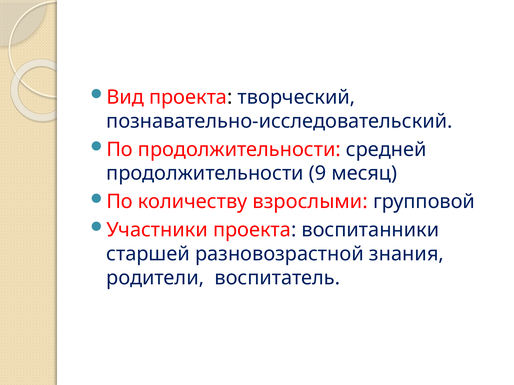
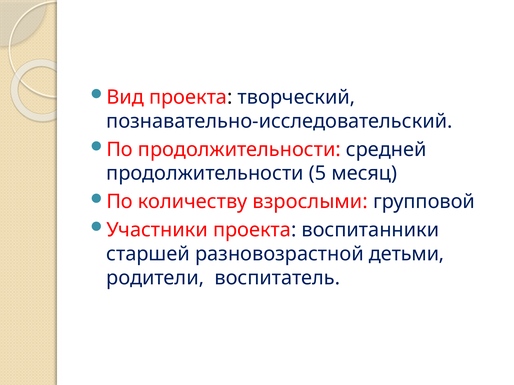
9: 9 -> 5 (318, 174)
знания: знания -> детьми (407, 254)
